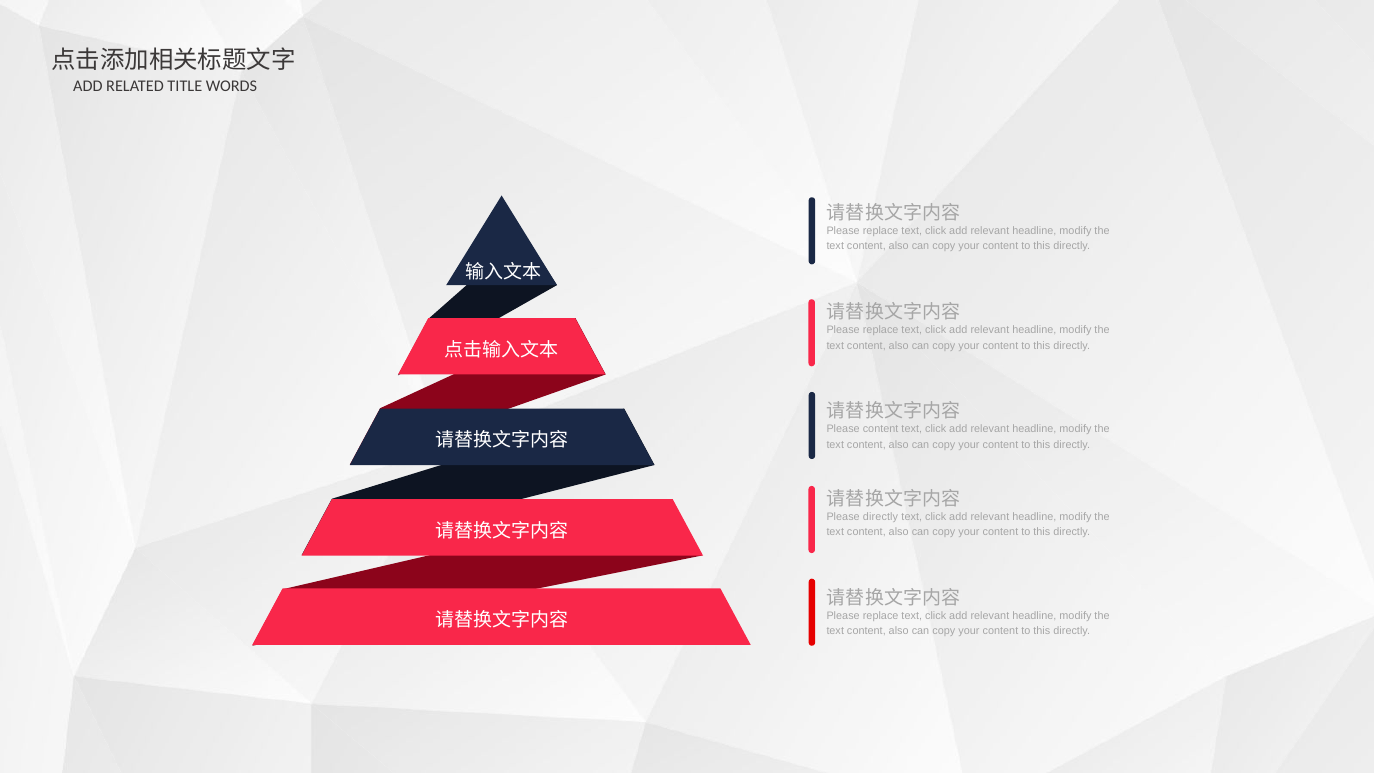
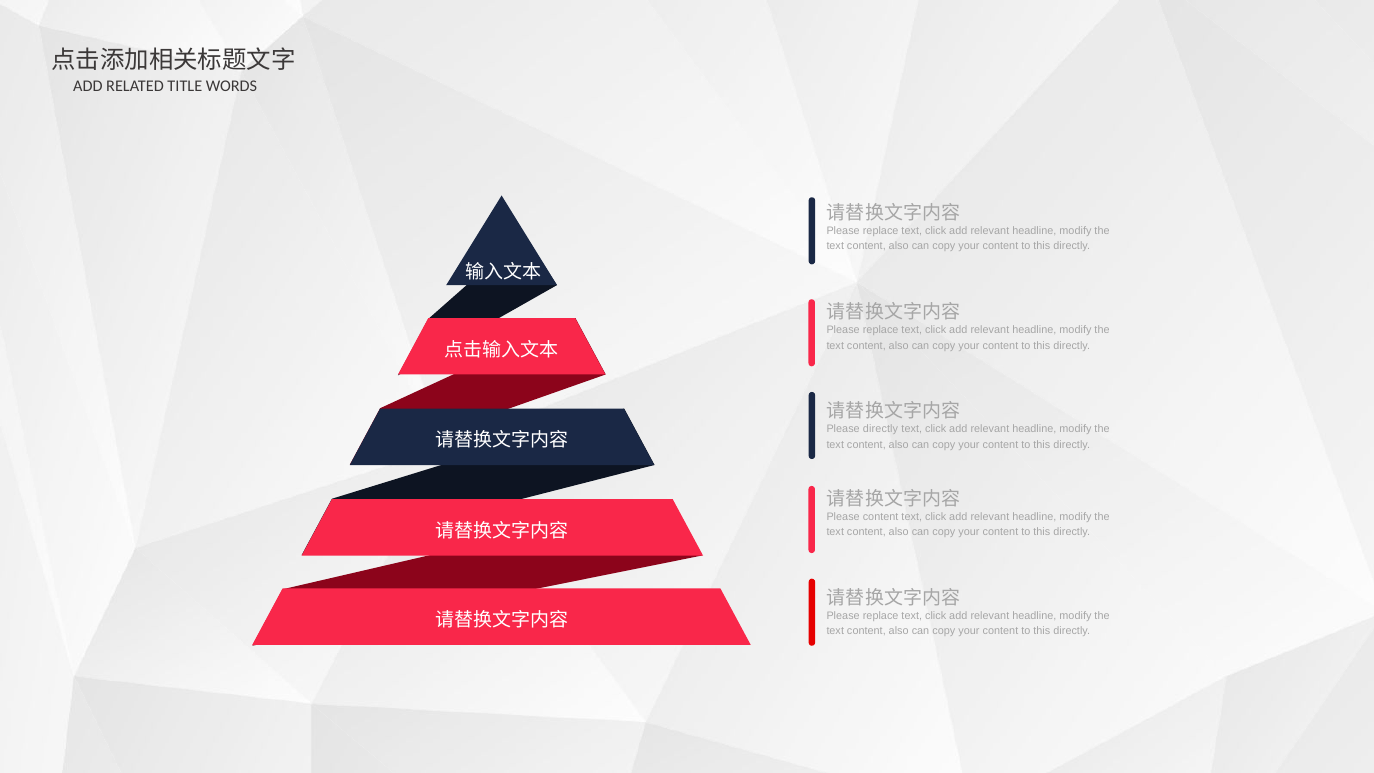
Please content: content -> directly (881, 429)
Please directly: directly -> content (881, 516)
